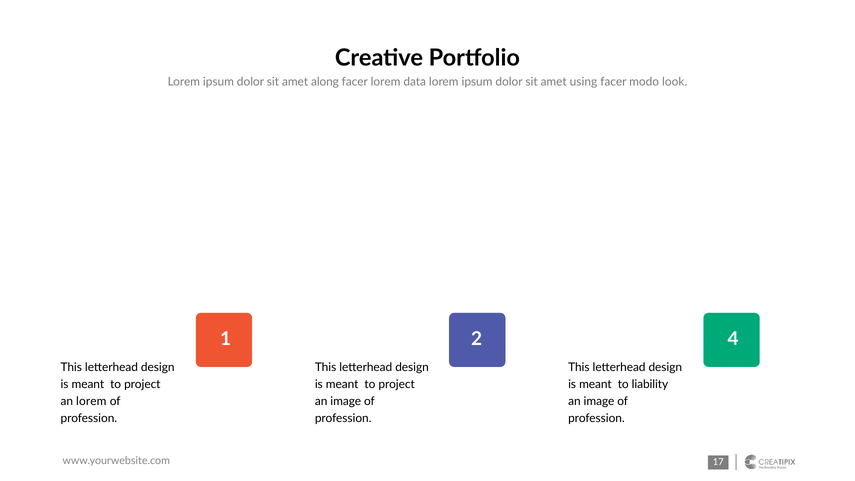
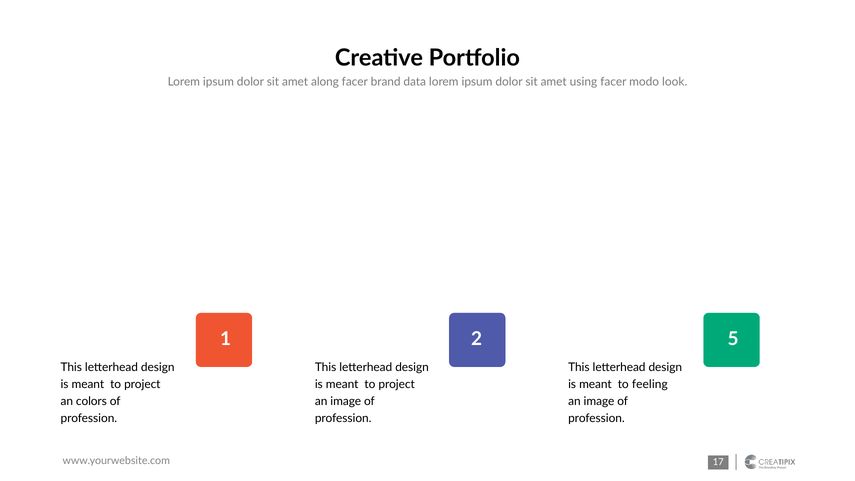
facer lorem: lorem -> brand (386, 82)
4: 4 -> 5 (733, 339)
liability: liability -> feeling (650, 384)
an lorem: lorem -> colors (91, 401)
